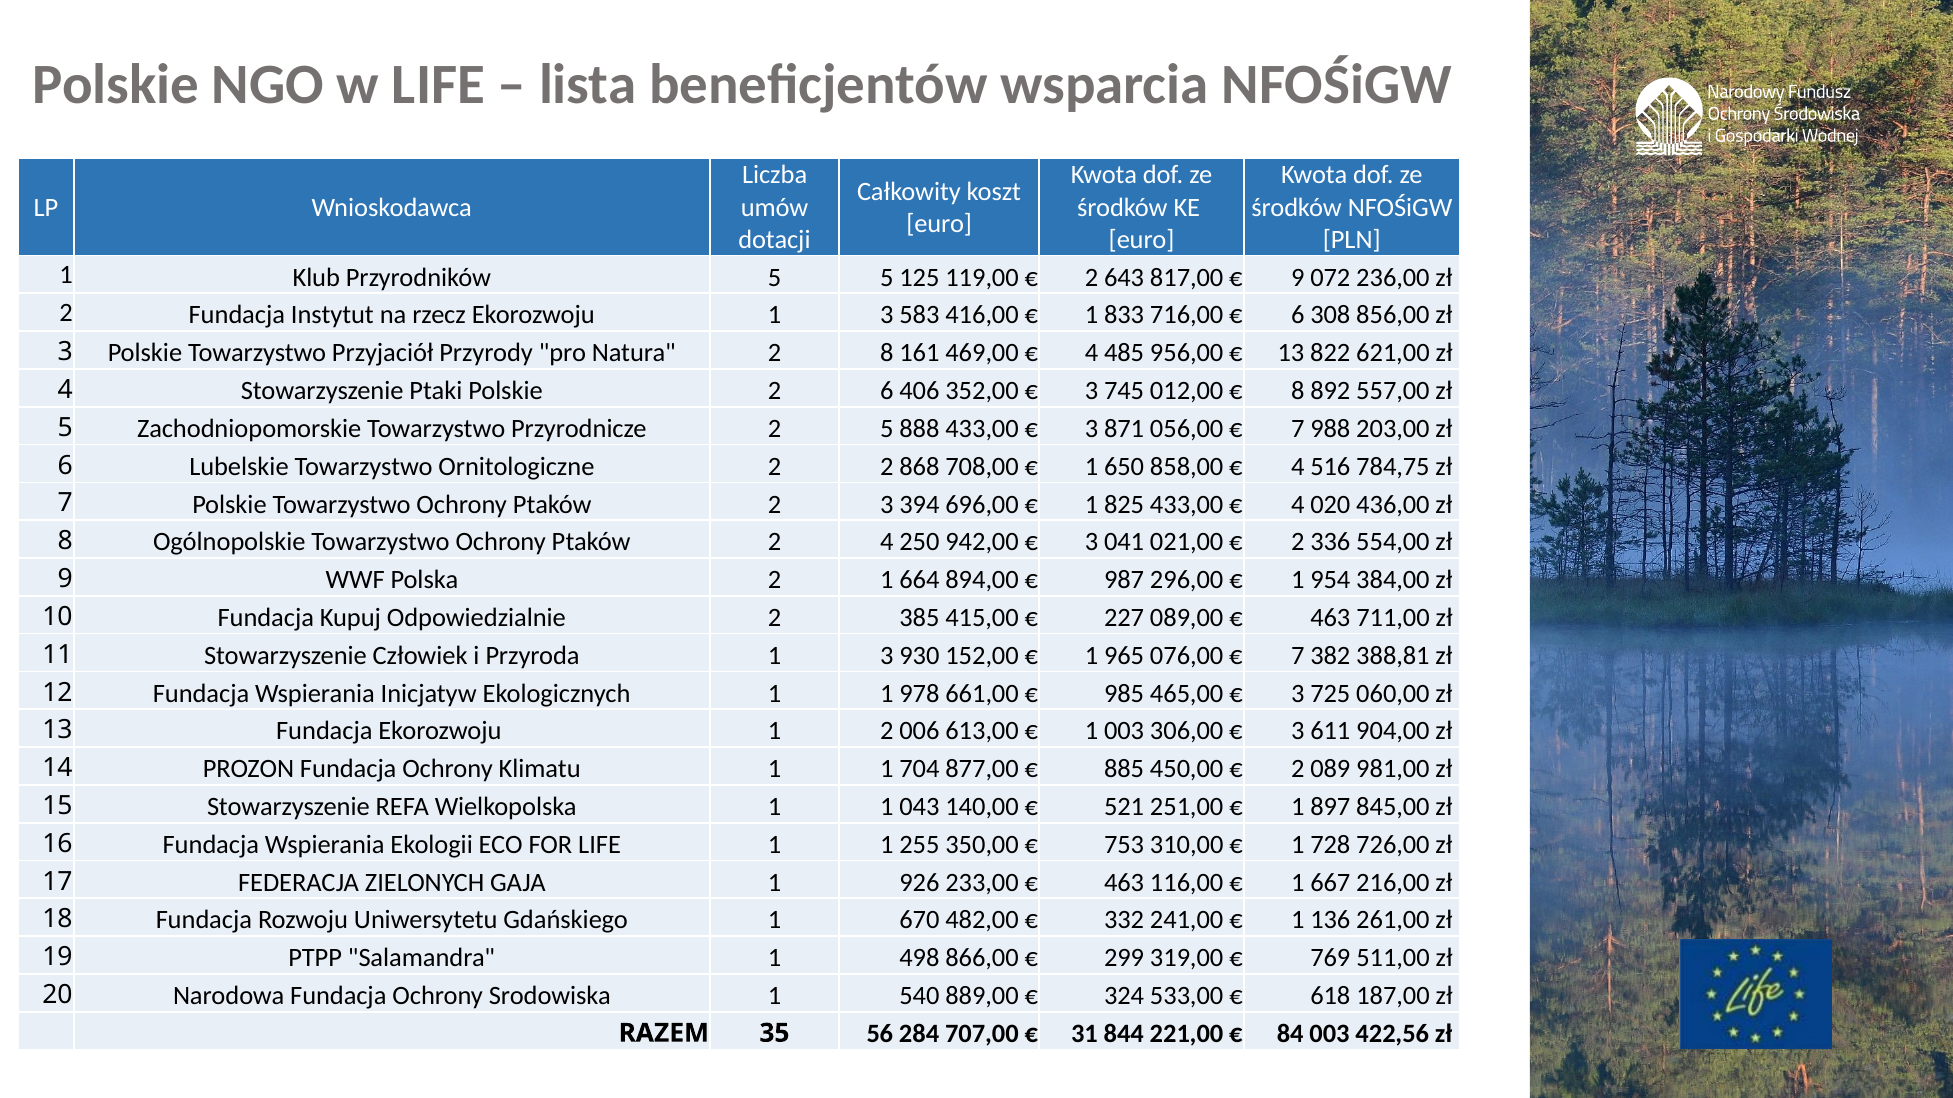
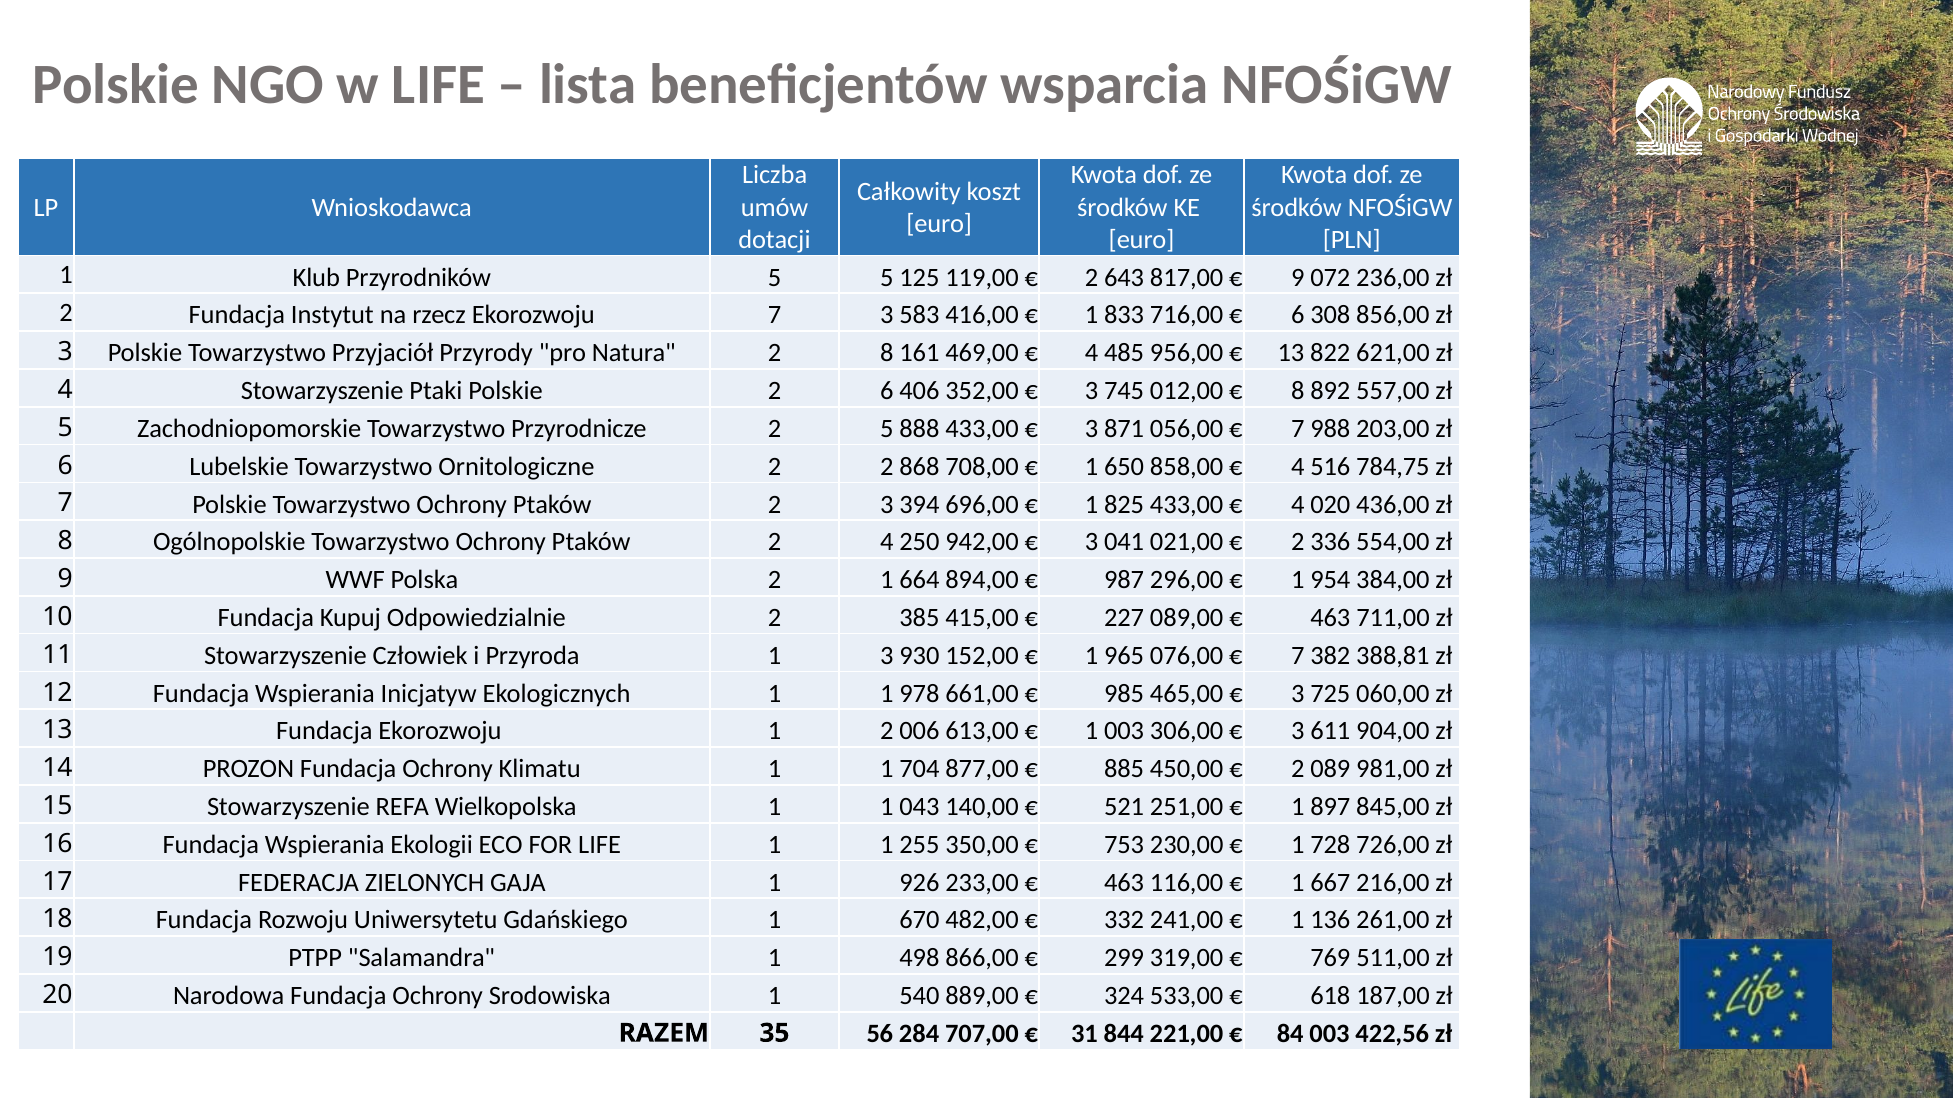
rzecz Ekorozwoju 1: 1 -> 7 (775, 315)
310,00: 310,00 -> 230,00 (1187, 845)
